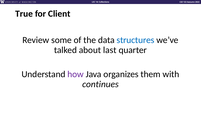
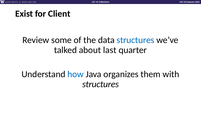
True: True -> Exist (24, 14)
how colour: purple -> blue (76, 74)
continues: continues -> structures (101, 84)
